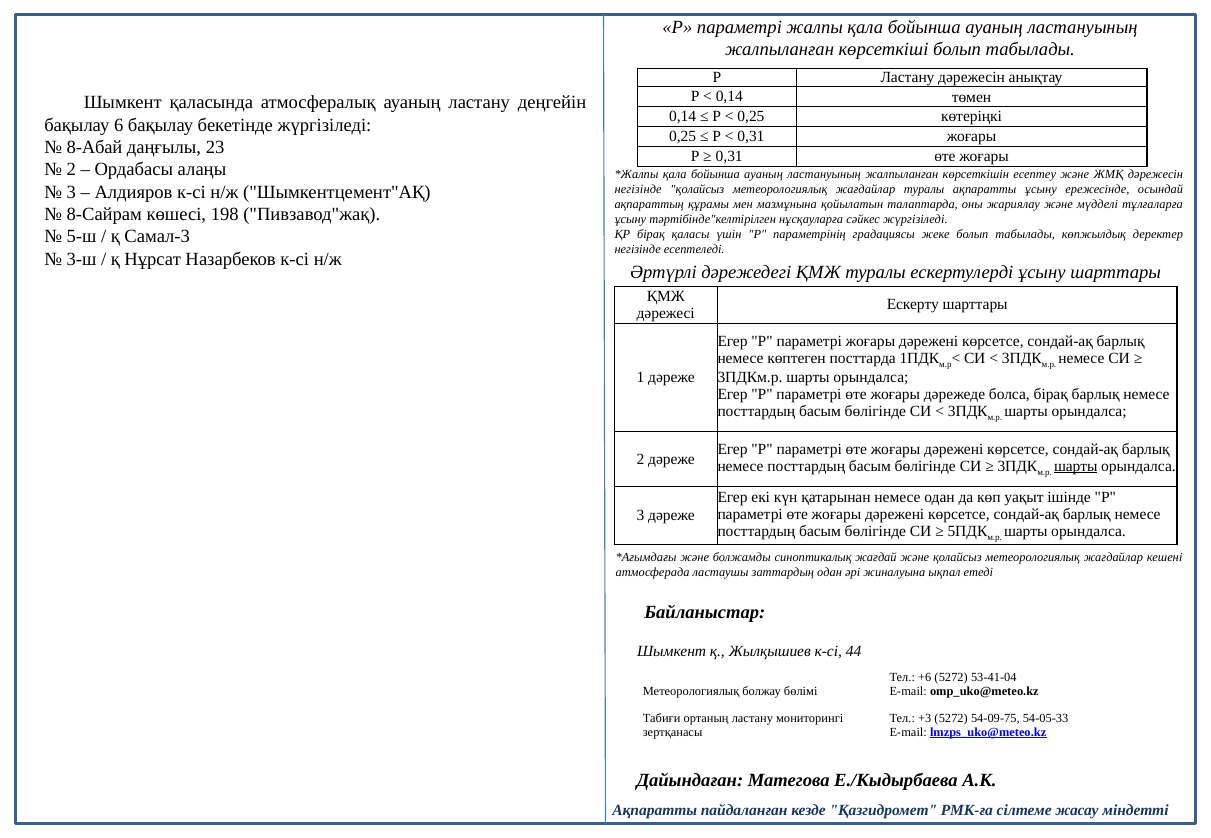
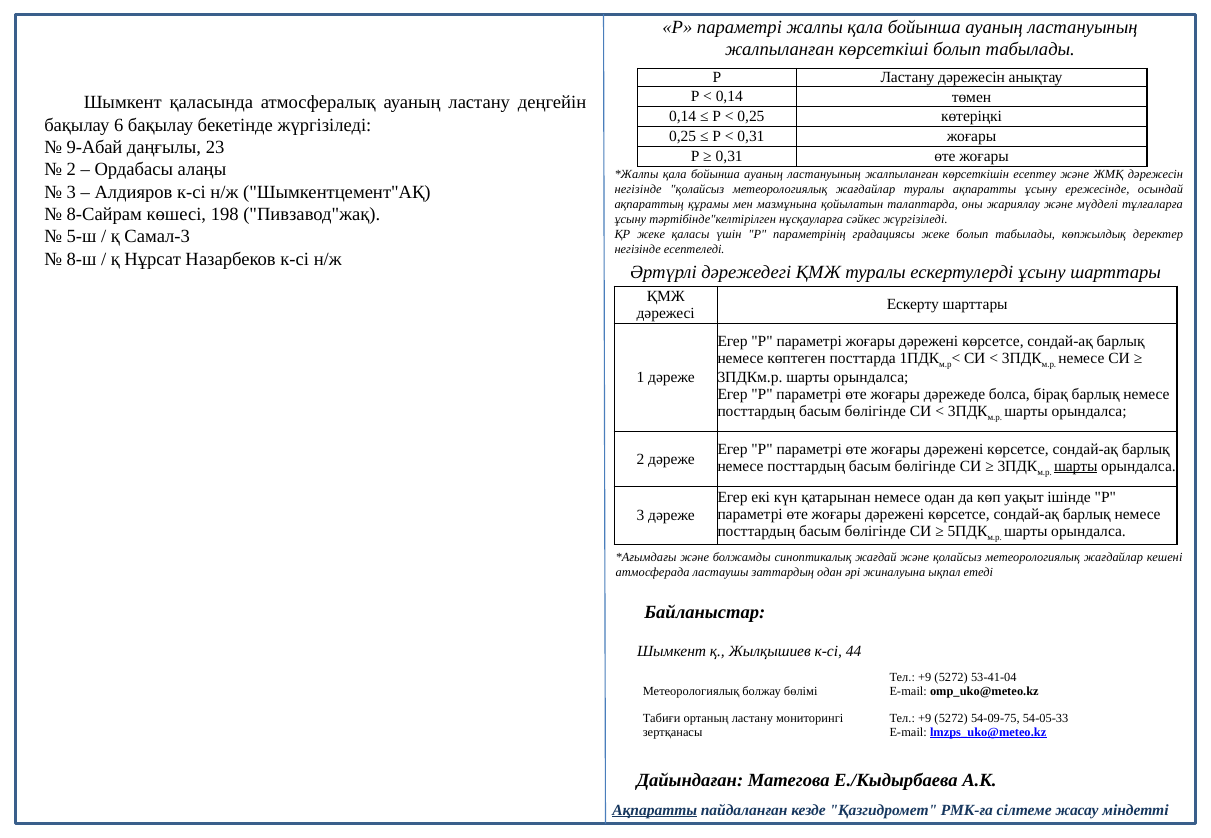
8-Абай: 8-Абай -> 9-Абай (94, 147)
ҚР бірақ: бірақ -> жеке (651, 234)
3-ш: 3-ш -> 8-ш (82, 259)
+6: +6 -> +9 (925, 678)
+3: +3 -> +9 (925, 719)
Ақпаратты underline: none -> present (655, 811)
